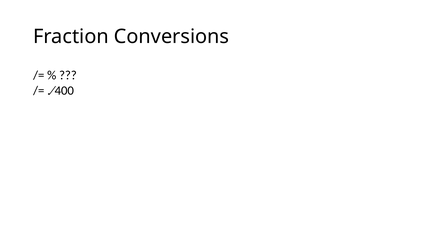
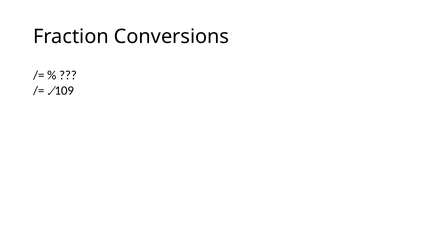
.⁄400: .⁄400 -> .⁄109 (61, 91)
